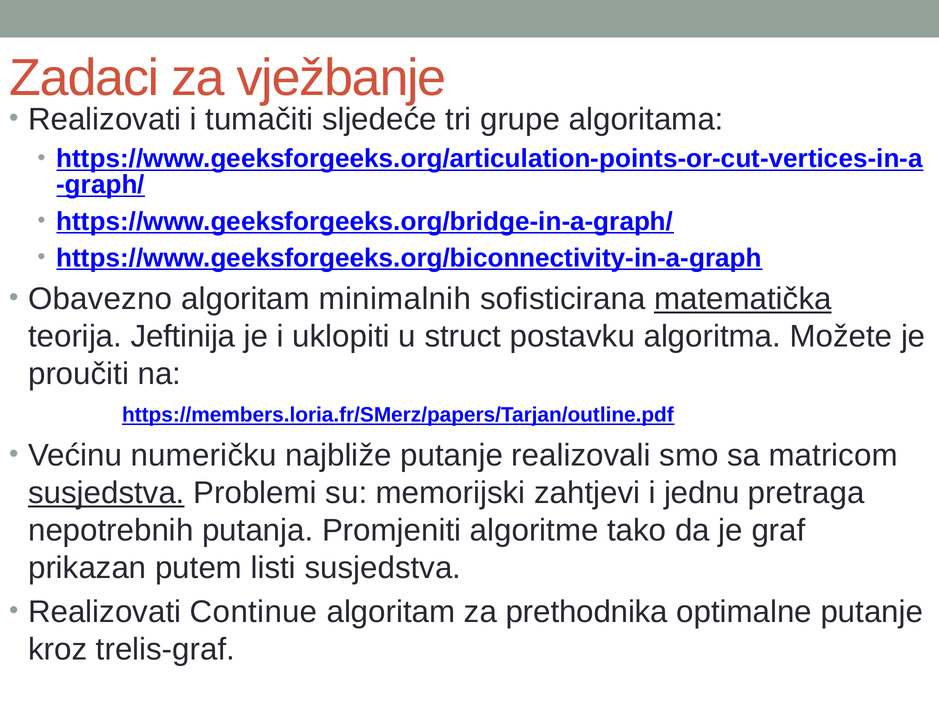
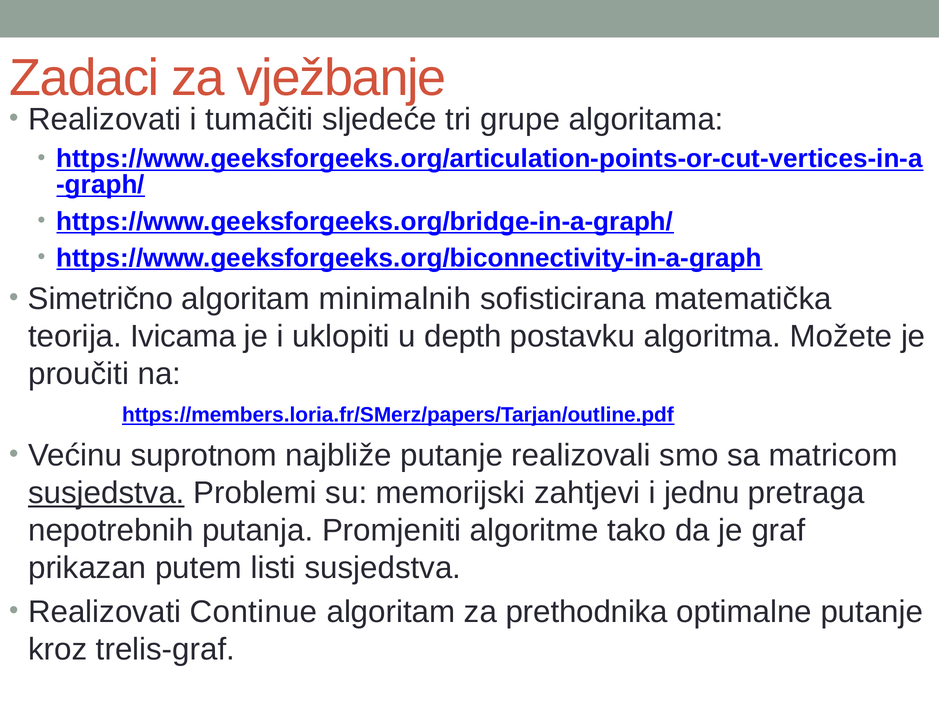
Obavezno: Obavezno -> Simetrično (101, 299)
matematička underline: present -> none (743, 299)
Jeftinija: Jeftinija -> Ivicama (183, 337)
struct: struct -> depth (463, 337)
numeričku: numeričku -> suprotnom (204, 456)
